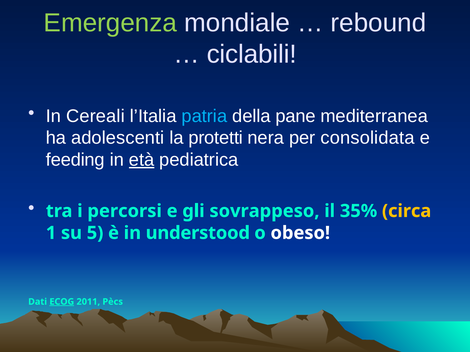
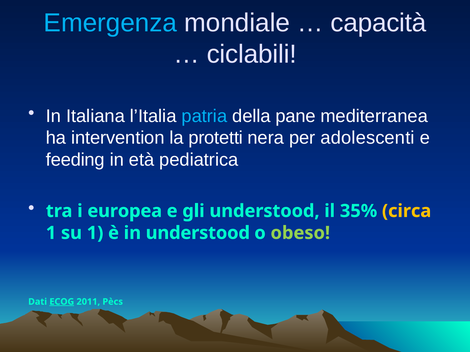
Emergenza colour: light green -> light blue (110, 23)
rebound: rebound -> capacità (379, 23)
Cereali: Cereali -> Italiana (95, 116)
adolescenti: adolescenti -> intervention (118, 138)
consolidata: consolidata -> adolescenti (368, 138)
età underline: present -> none (142, 160)
percorsi: percorsi -> europea (125, 211)
gli sovrappeso: sovrappeso -> understood (265, 211)
su 5: 5 -> 1 (95, 233)
obeso colour: white -> light green (300, 233)
